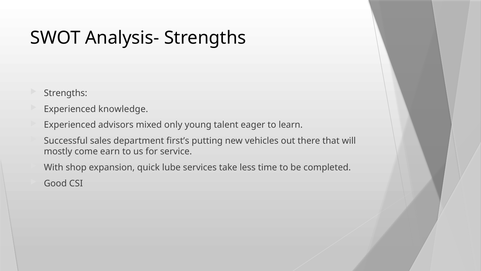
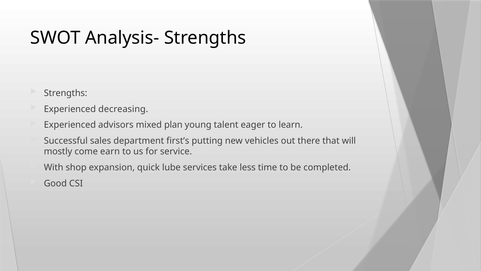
knowledge: knowledge -> decreasing (123, 109)
only: only -> plan (173, 125)
